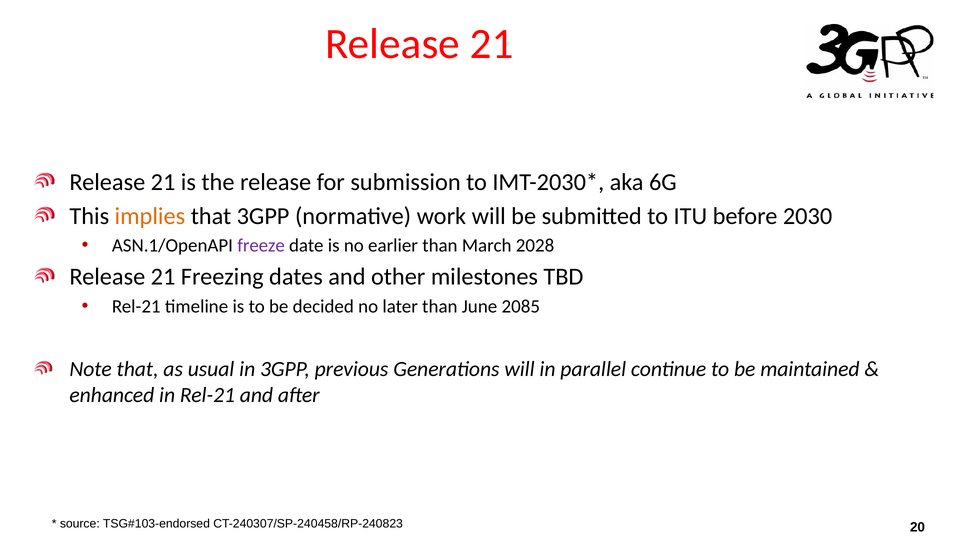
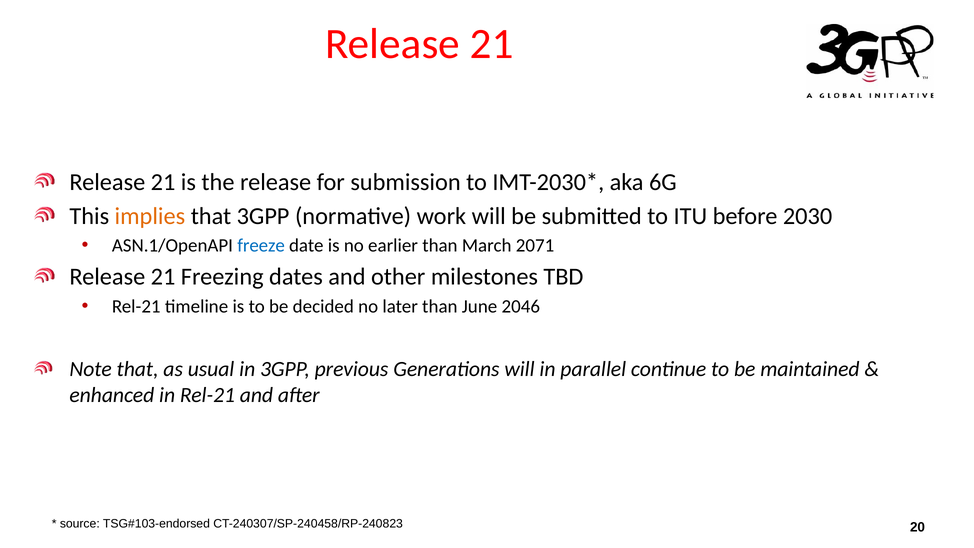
freeze colour: purple -> blue (261, 246)
2028: 2028 -> 2071 (535, 246)
2085: 2085 -> 2046 (521, 306)
